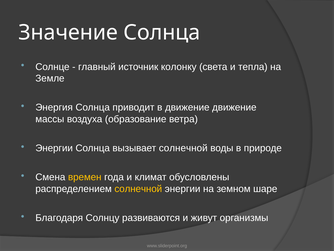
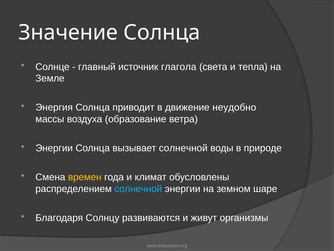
колонку: колонку -> глагола (179, 67)
движение движение: движение -> неудобно (234, 107)
солнечной colour: yellow -> light blue (138, 189)
